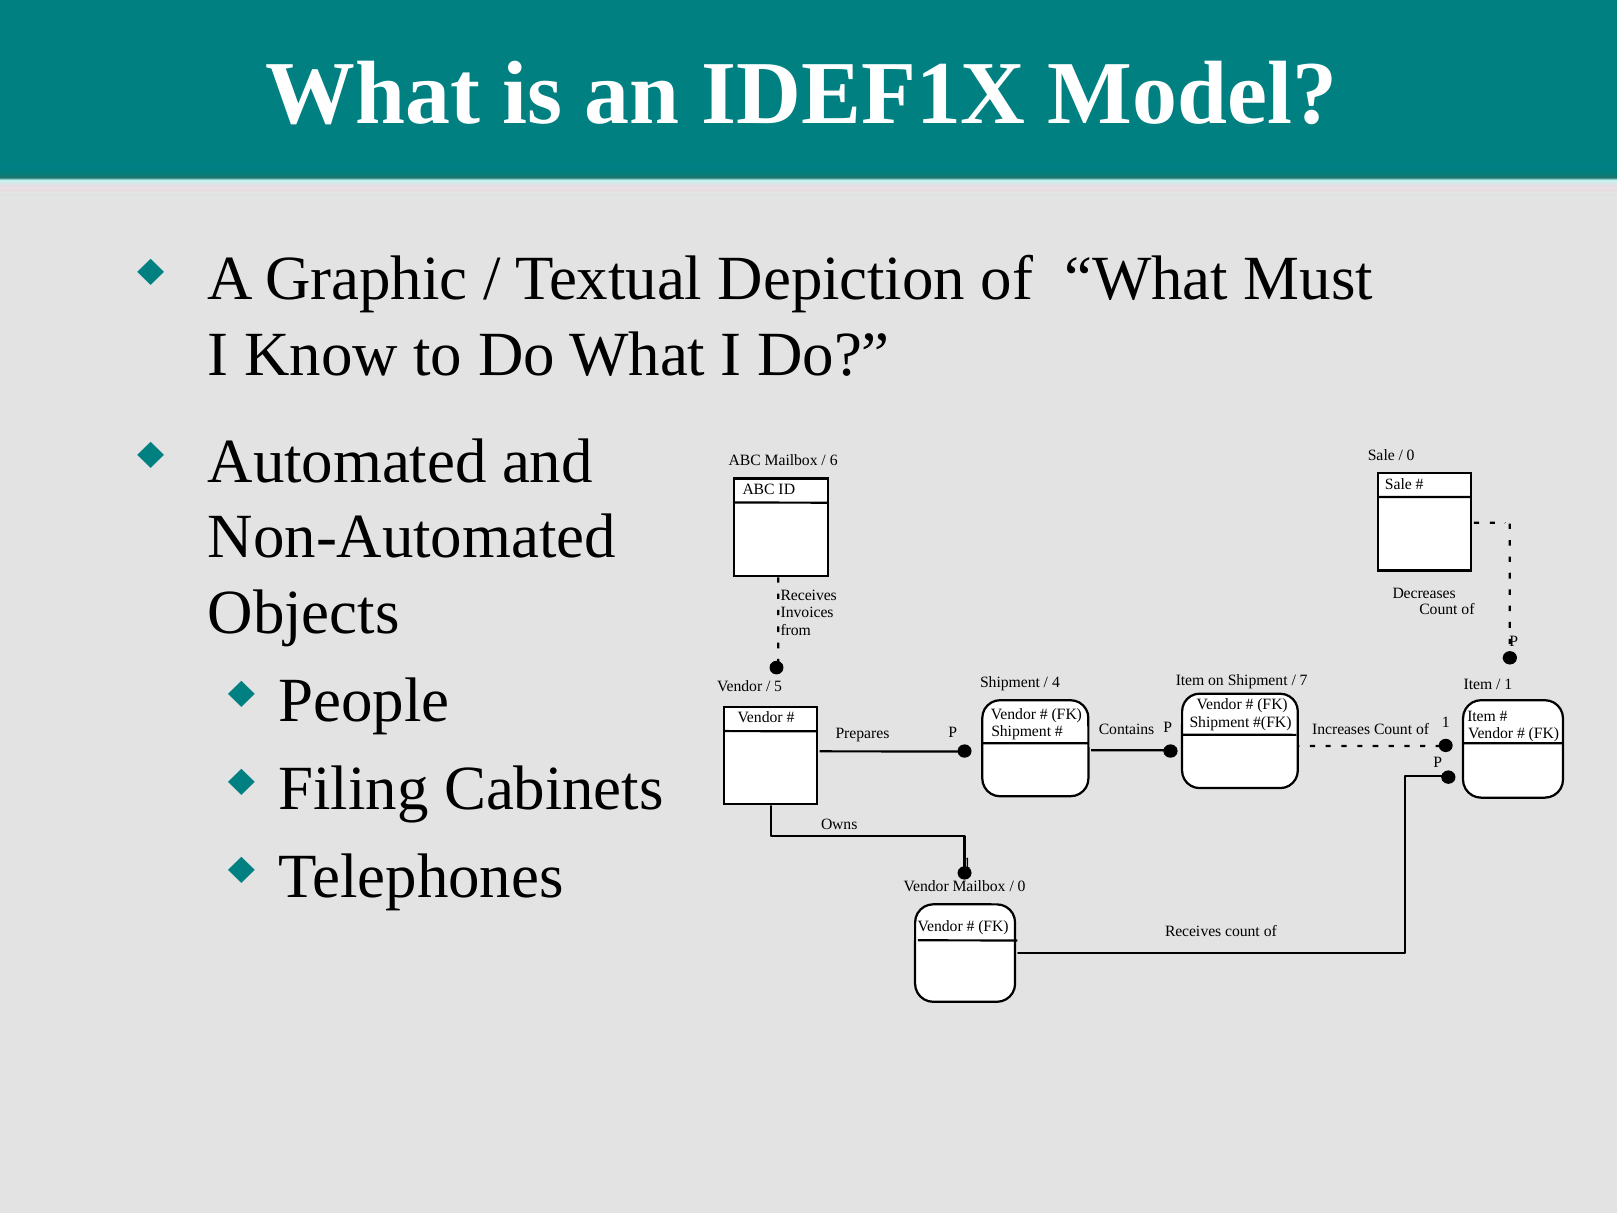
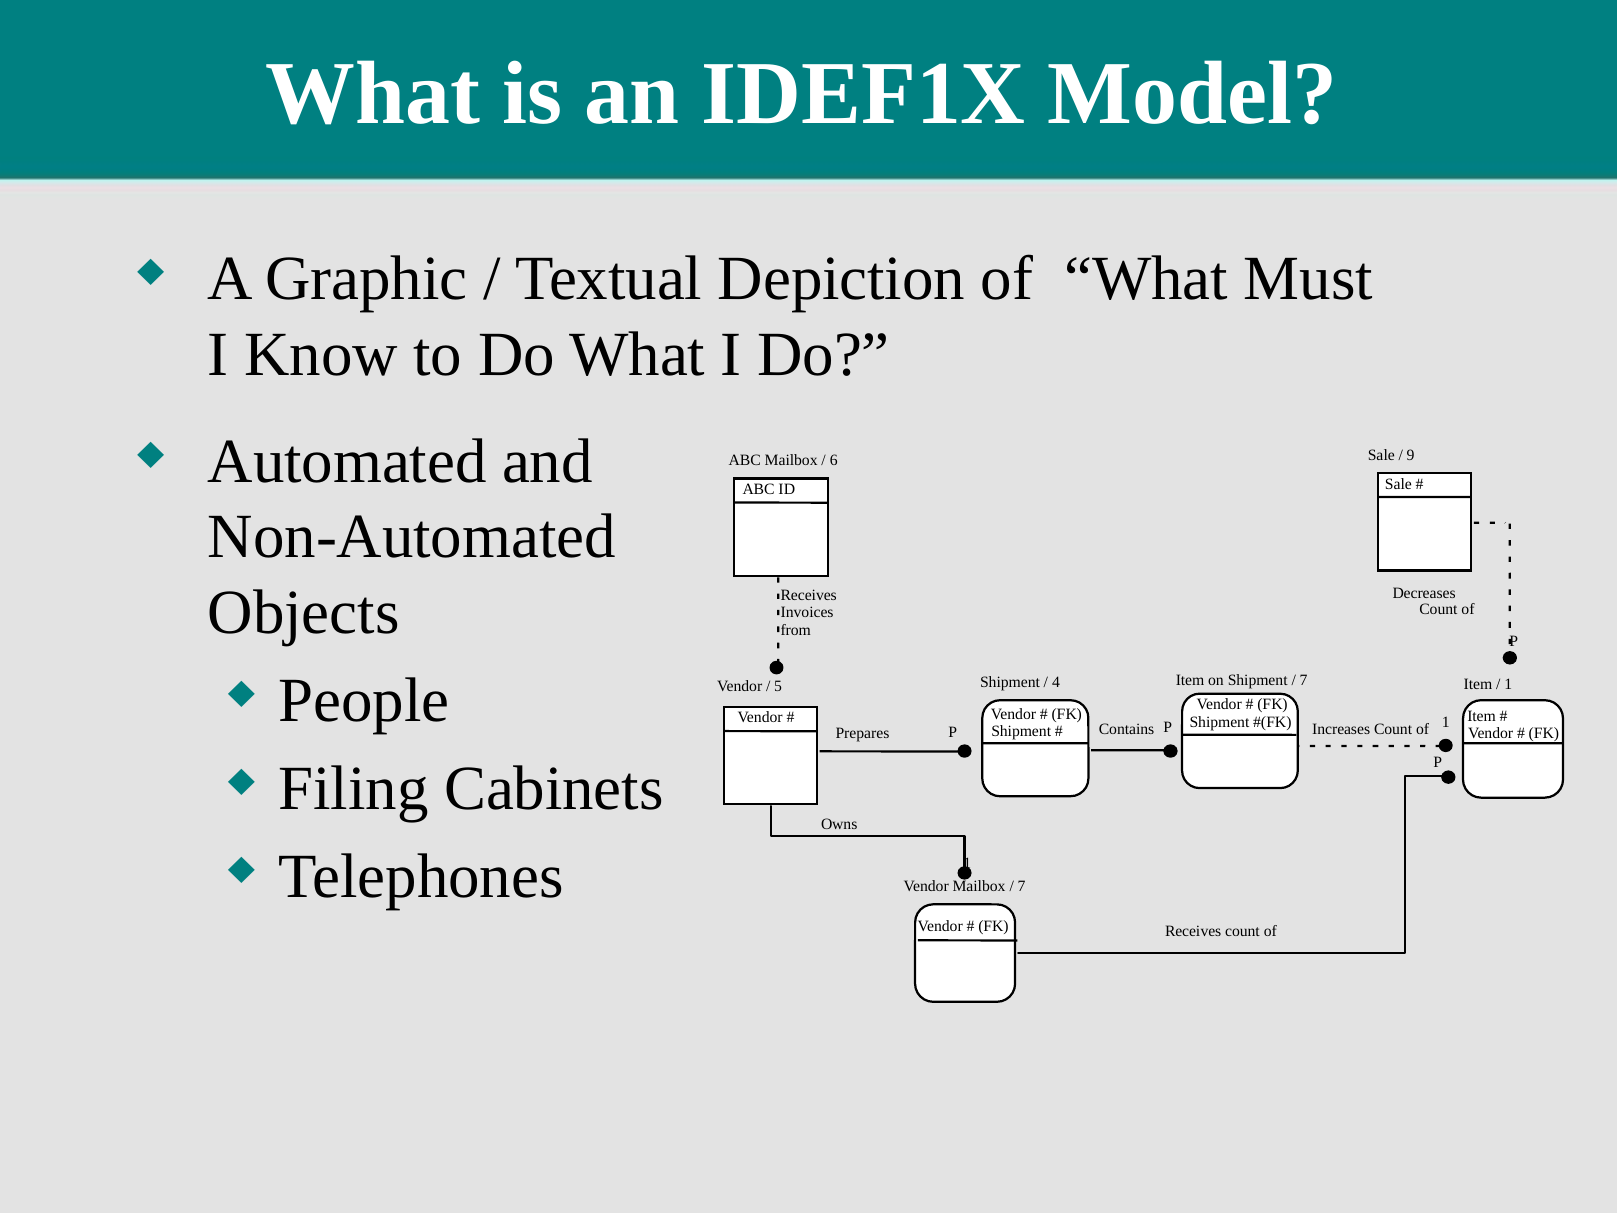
0: 0 -> 9 (1411, 455)
0: 0 -> 7 (1022, 886)
